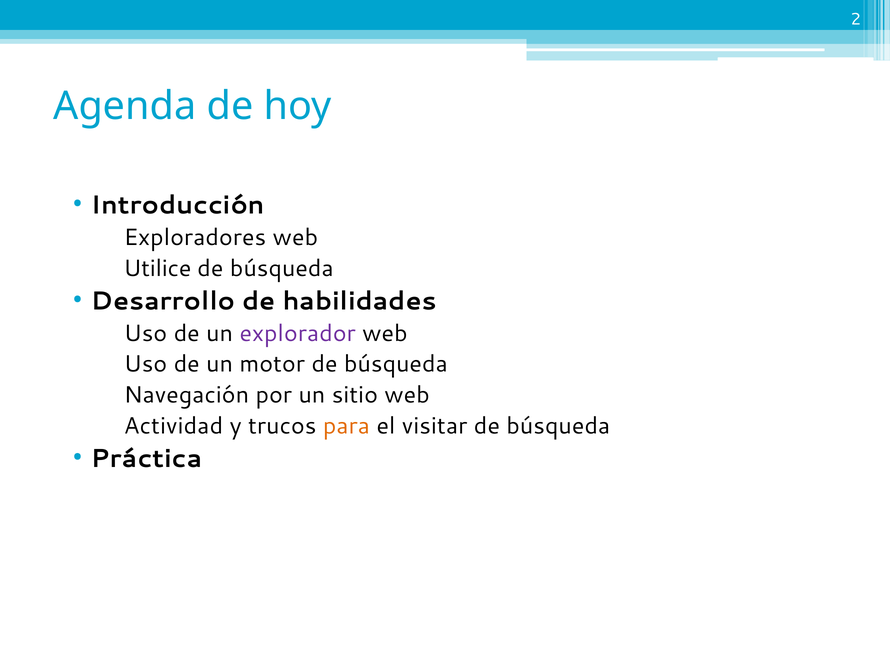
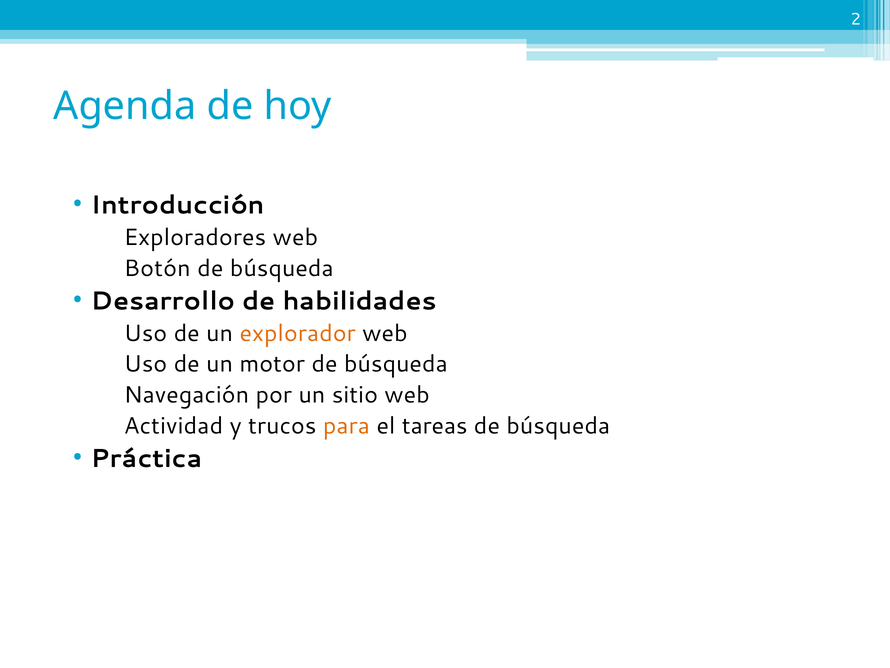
Utilice: Utilice -> Botón (157, 268)
explorador colour: purple -> orange (298, 333)
visitar: visitar -> tareas (435, 426)
